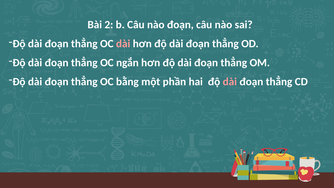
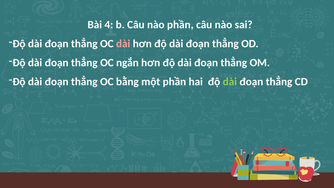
2: 2 -> 4 (109, 25)
nào đoạn: đoạn -> phần (180, 25)
dài colour: pink -> light green (230, 82)
